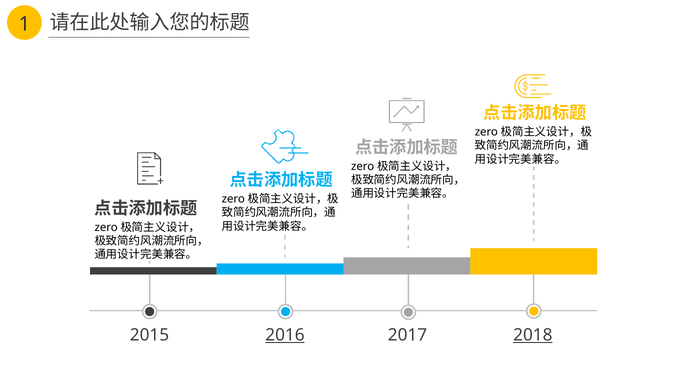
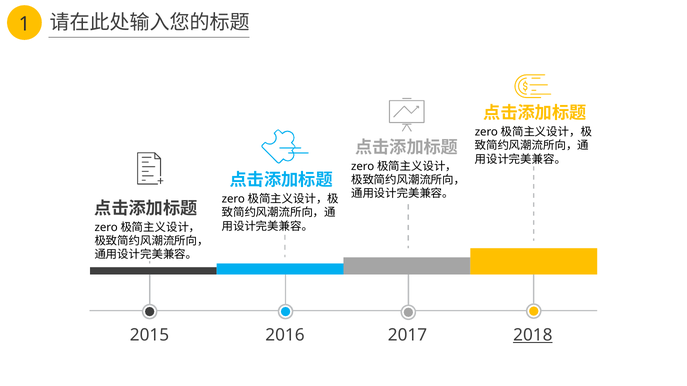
2016 underline: present -> none (285, 336)
